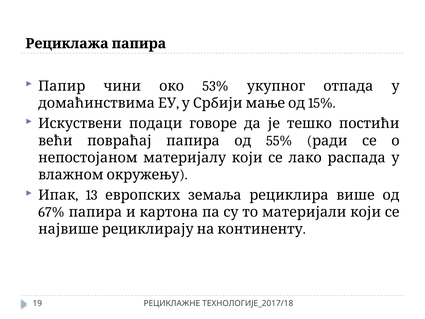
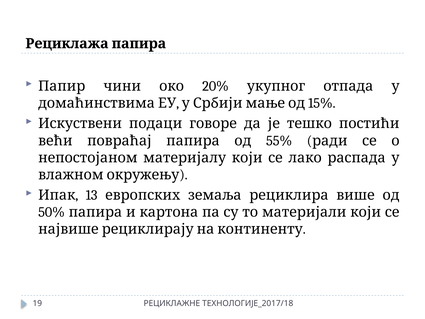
53%: 53% -> 20% (215, 86)
67%: 67% -> 50% (51, 212)
